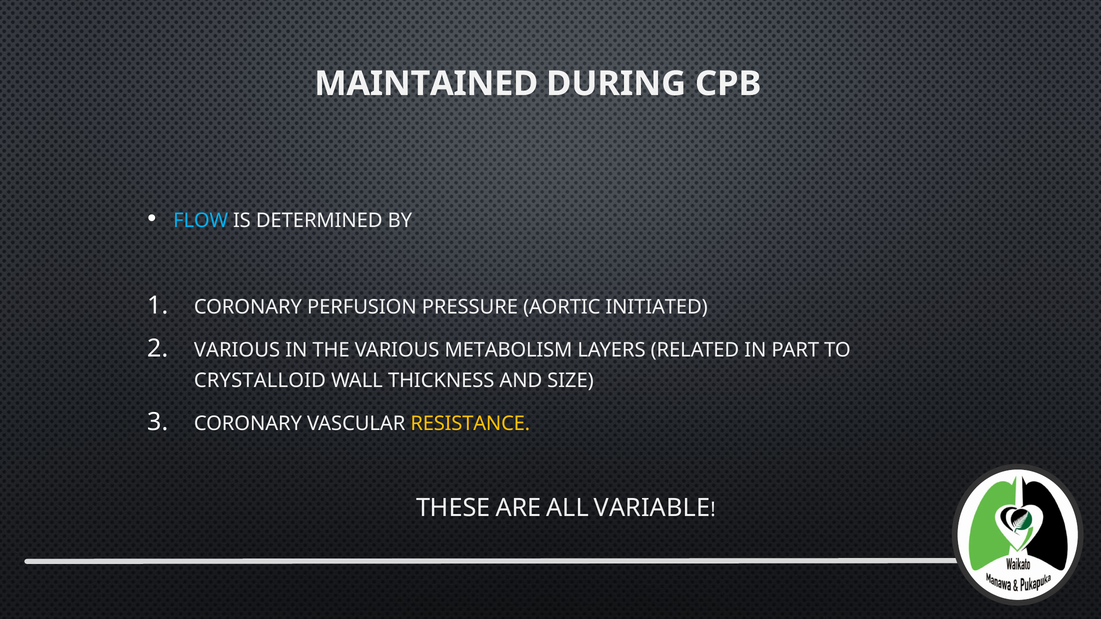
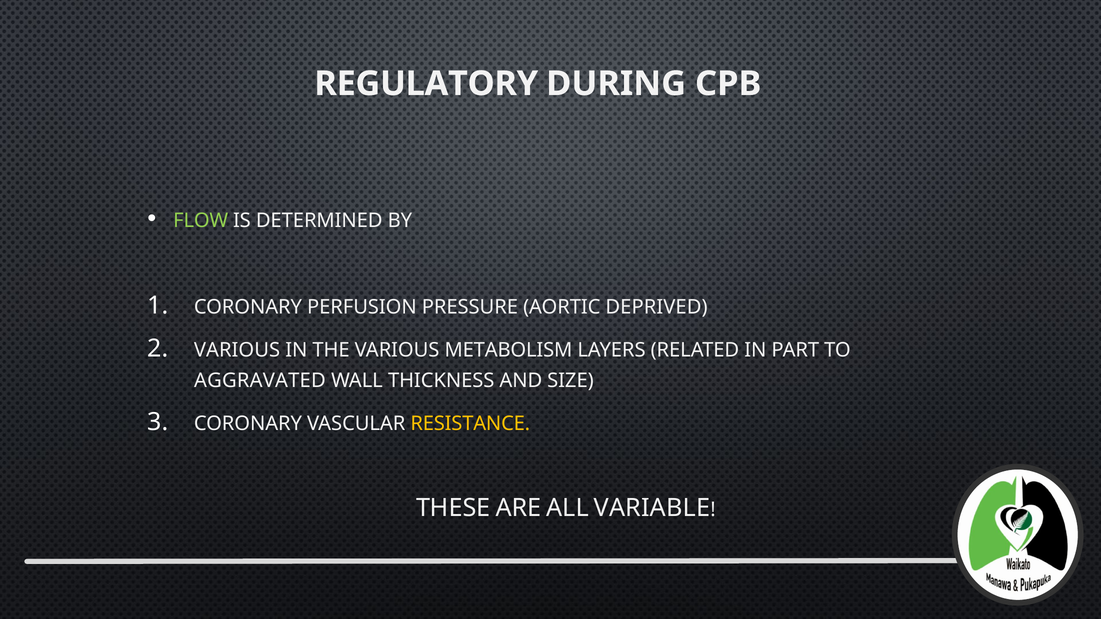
MAINTAINED: MAINTAINED -> REGULATORY (426, 84)
FLOW colour: light blue -> light green (201, 221)
INITIATED: INITIATED -> DEPRIVED (657, 307)
CRYSTALLOID: CRYSTALLOID -> AGGRAVATED (260, 381)
